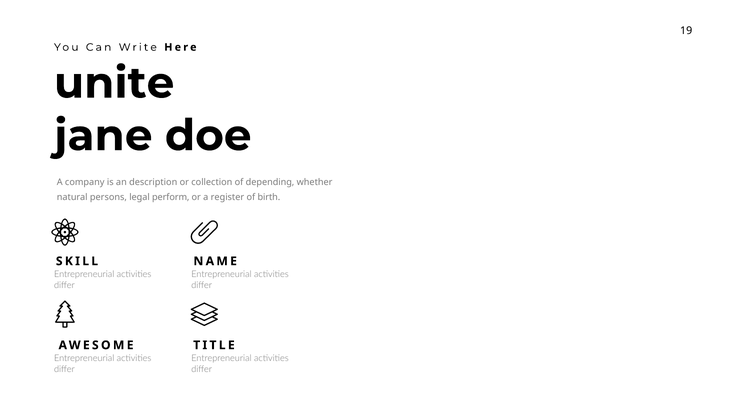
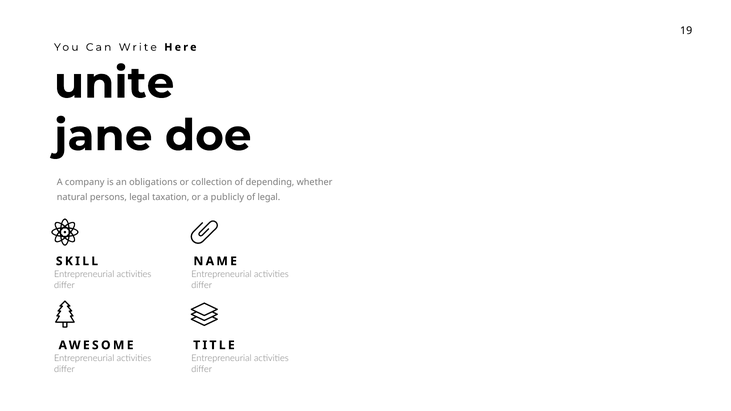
description: description -> obligations (153, 182)
perform: perform -> taxation (171, 198)
register: register -> publicly (227, 198)
of birth: birth -> legal (269, 198)
